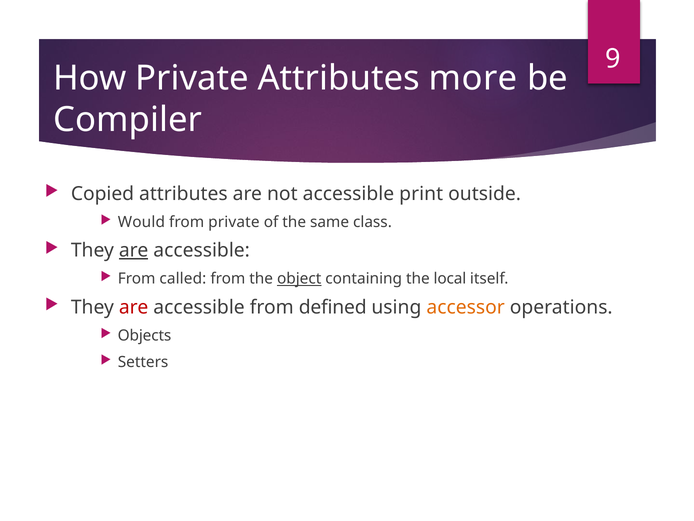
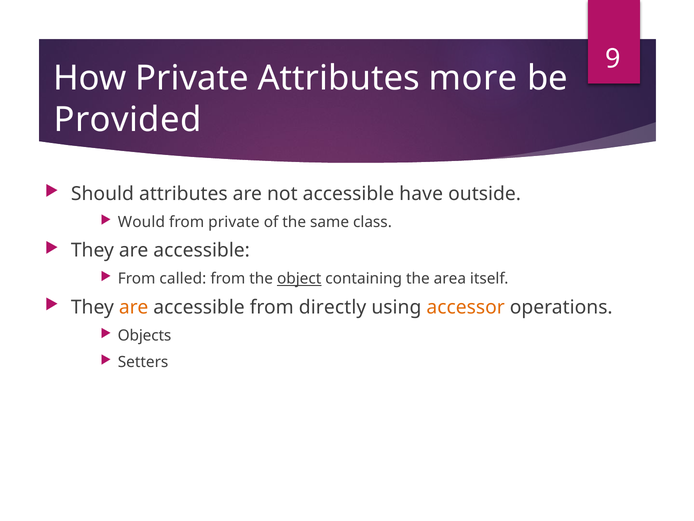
Compiler: Compiler -> Provided (128, 120)
Copied: Copied -> Should (102, 193)
print: print -> have (421, 193)
are underline: present -> none (134, 250)
local: local -> area (450, 279)
are colour: red -> orange (134, 307)
defined: defined -> directly (333, 307)
